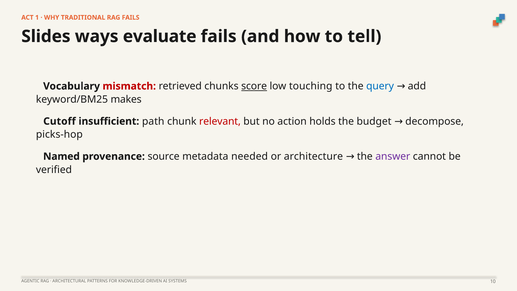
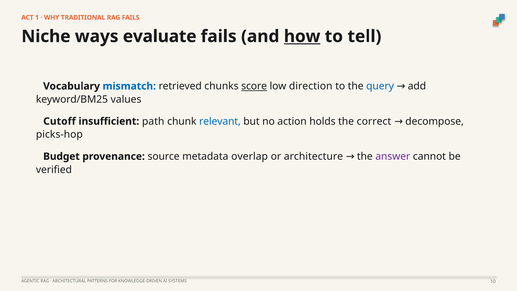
Slides: Slides -> Niche (46, 36)
how underline: none -> present (302, 36)
mismatch colour: red -> blue (129, 86)
touching: touching -> direction (311, 86)
makes: makes -> values (126, 99)
relevant colour: red -> blue (220, 121)
budget: budget -> correct (374, 121)
Named: Named -> Budget (61, 156)
needed: needed -> overlap (250, 156)
